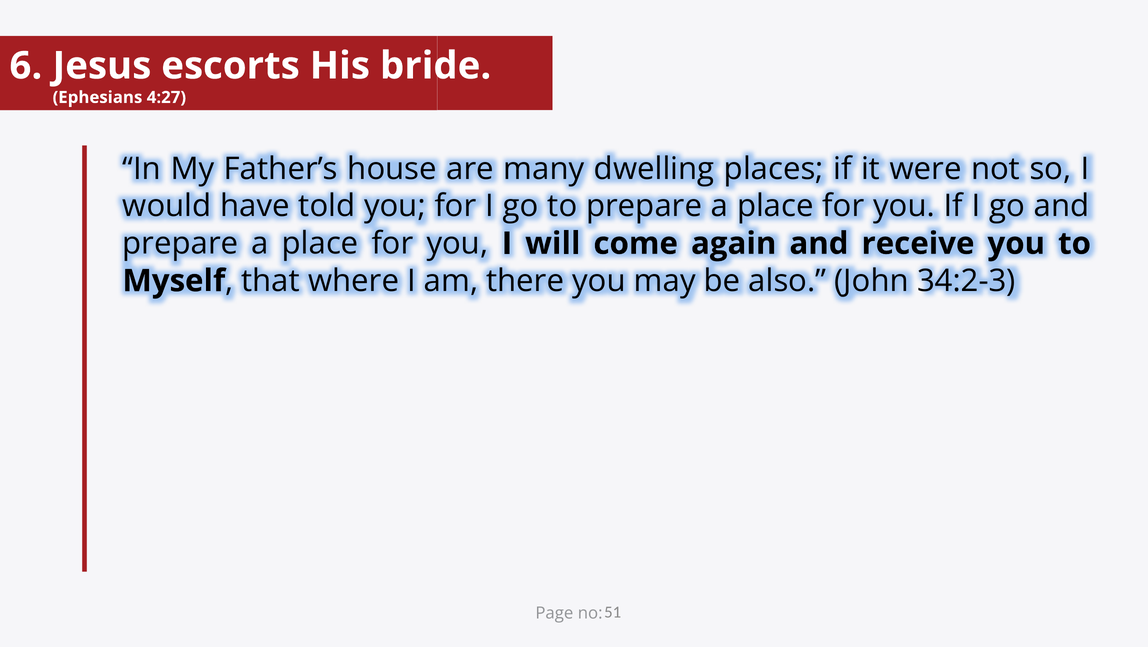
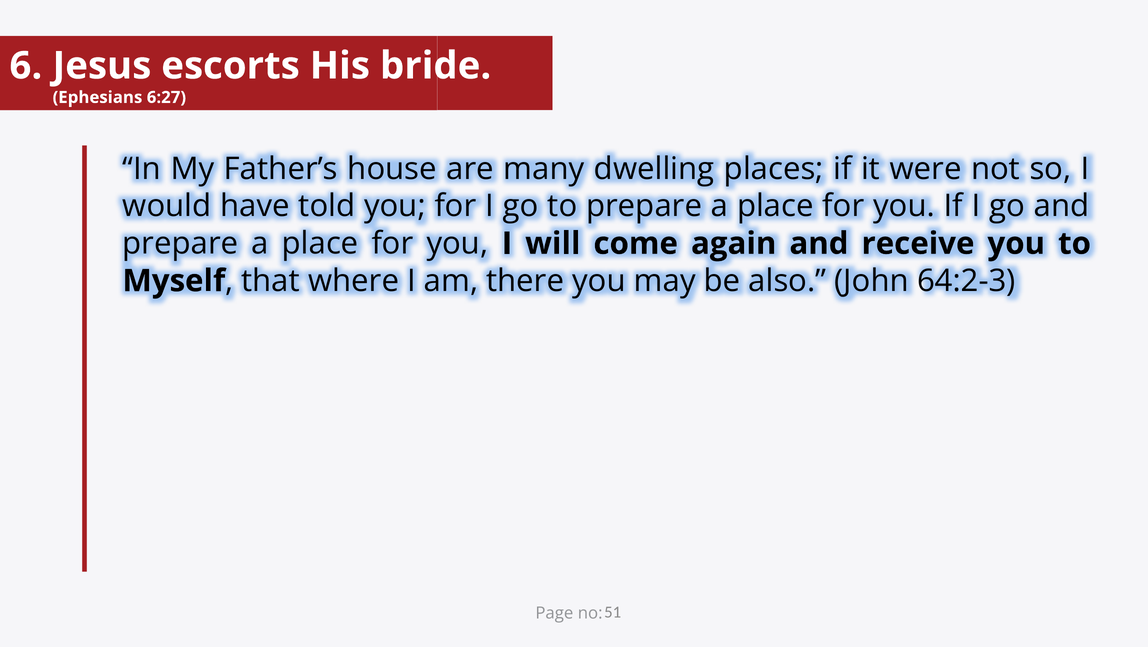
4:27: 4:27 -> 6:27 (166, 97)
34:2-3: 34:2-3 -> 64:2-3 (966, 281)
